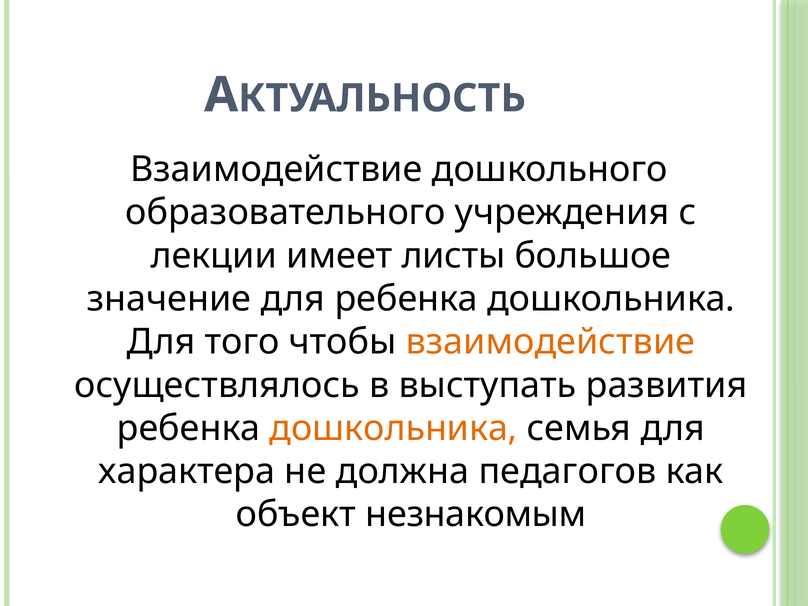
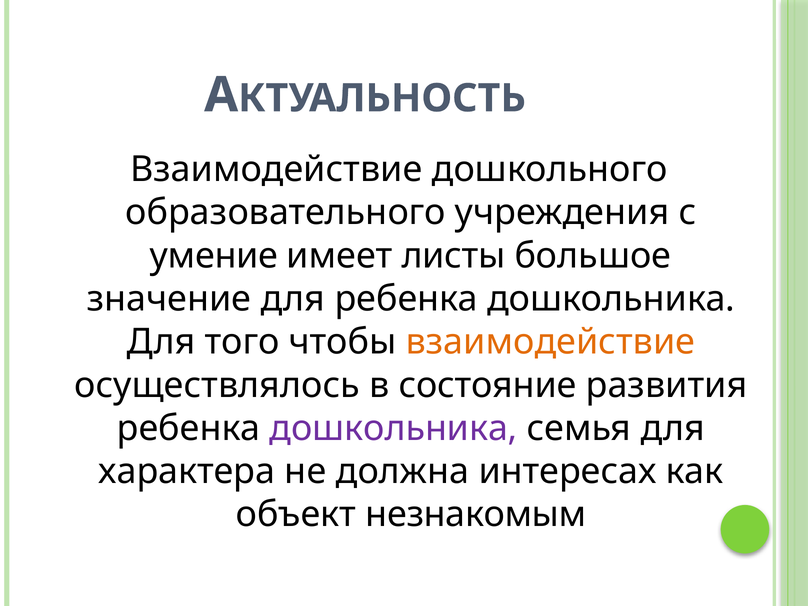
лекции: лекции -> умение (214, 256)
выступать: выступать -> состояние (488, 385)
дошкольника colour: orange -> purple (394, 428)
педагогов: педагогов -> интересах (568, 471)
